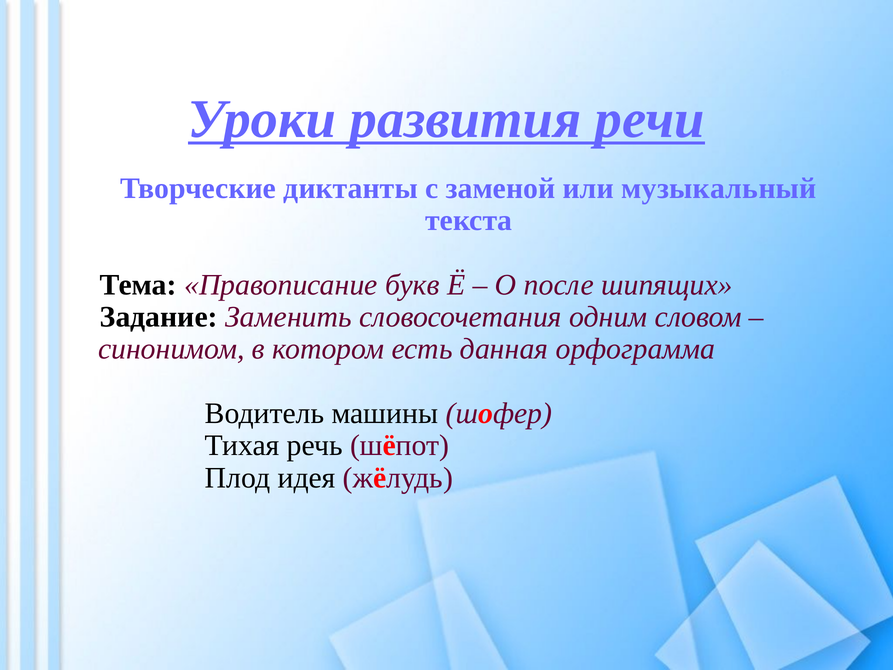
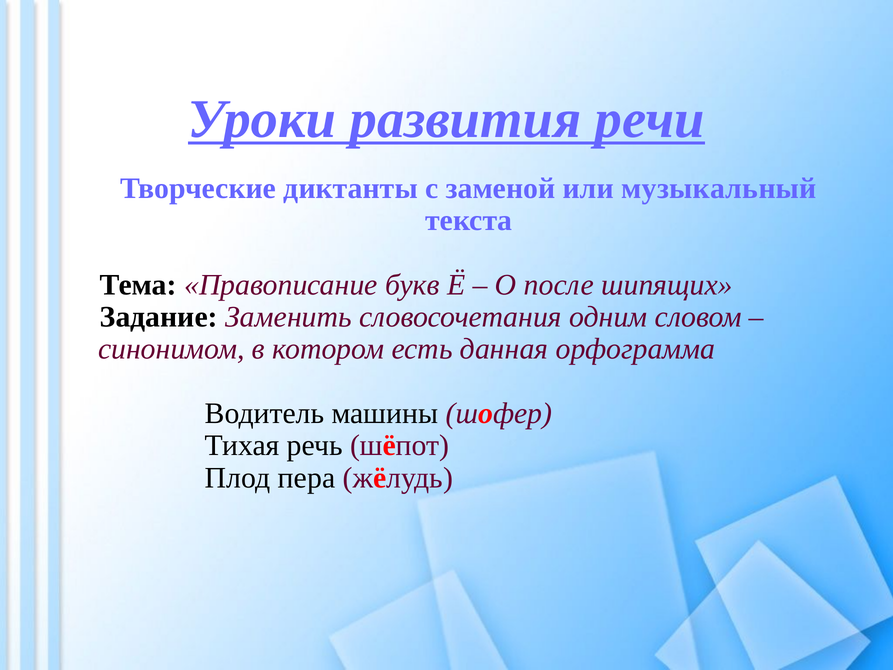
идея: идея -> пера (306, 478)
